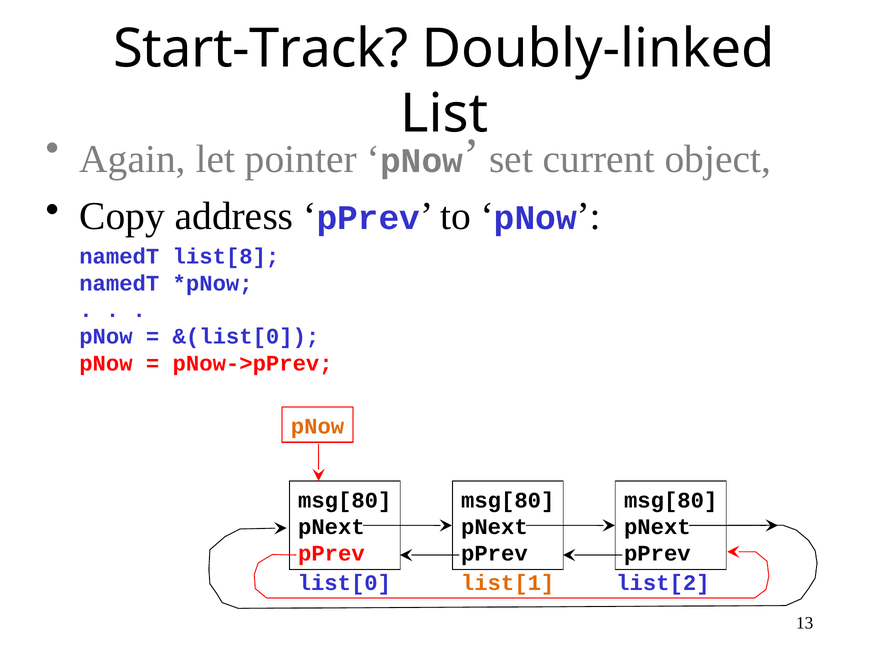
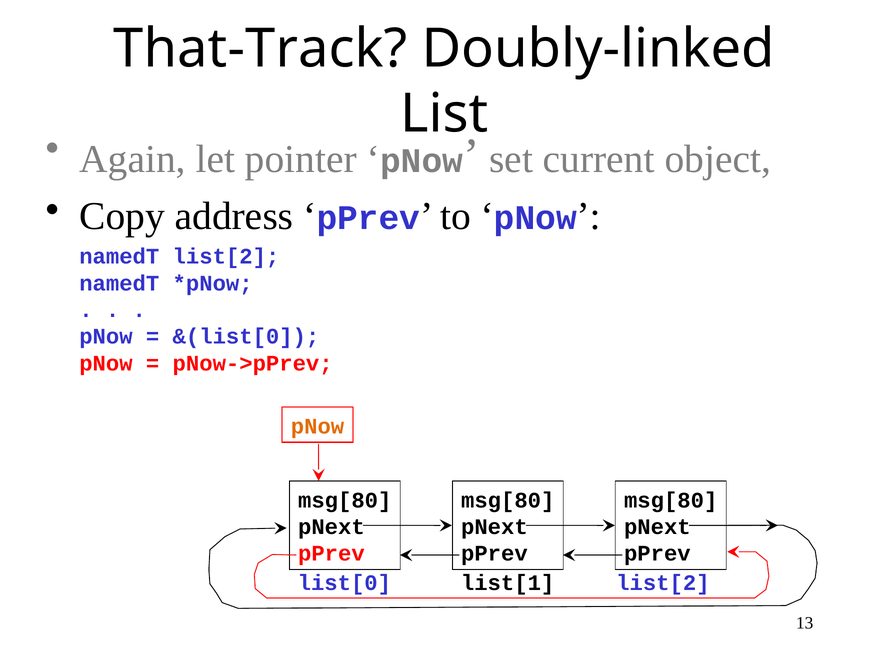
Start-Track: Start-Track -> That-Track (260, 49)
namedT list[8: list[8 -> list[2 (226, 257)
list[1 colour: orange -> black (508, 584)
